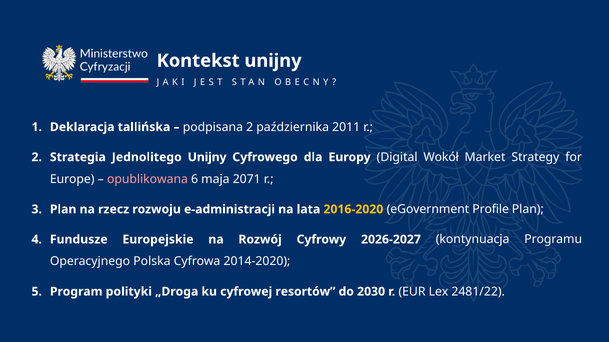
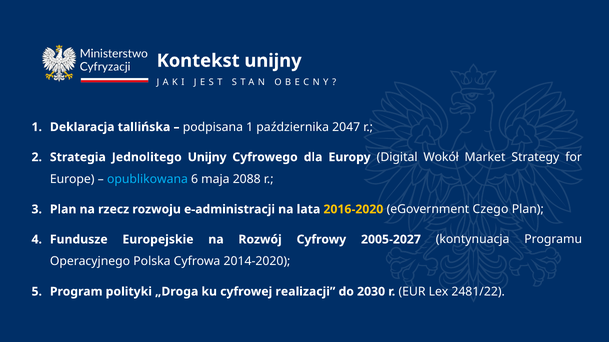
podpisana 2: 2 -> 1 (250, 127)
2011: 2011 -> 2047 (346, 127)
opublikowana colour: pink -> light blue (147, 179)
2071: 2071 -> 2088 (247, 179)
Profile: Profile -> Czego (491, 210)
2026-2027: 2026-2027 -> 2005-2027 (391, 240)
resortów: resortów -> realizacji (305, 292)
